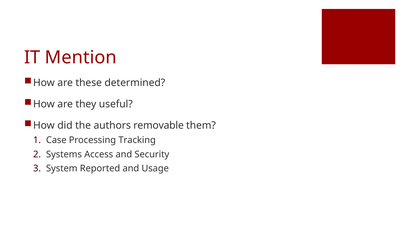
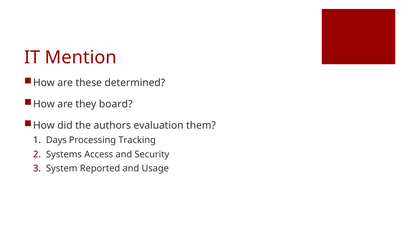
useful: useful -> board (116, 104)
removable: removable -> evaluation (159, 125)
Case: Case -> Days (56, 140)
